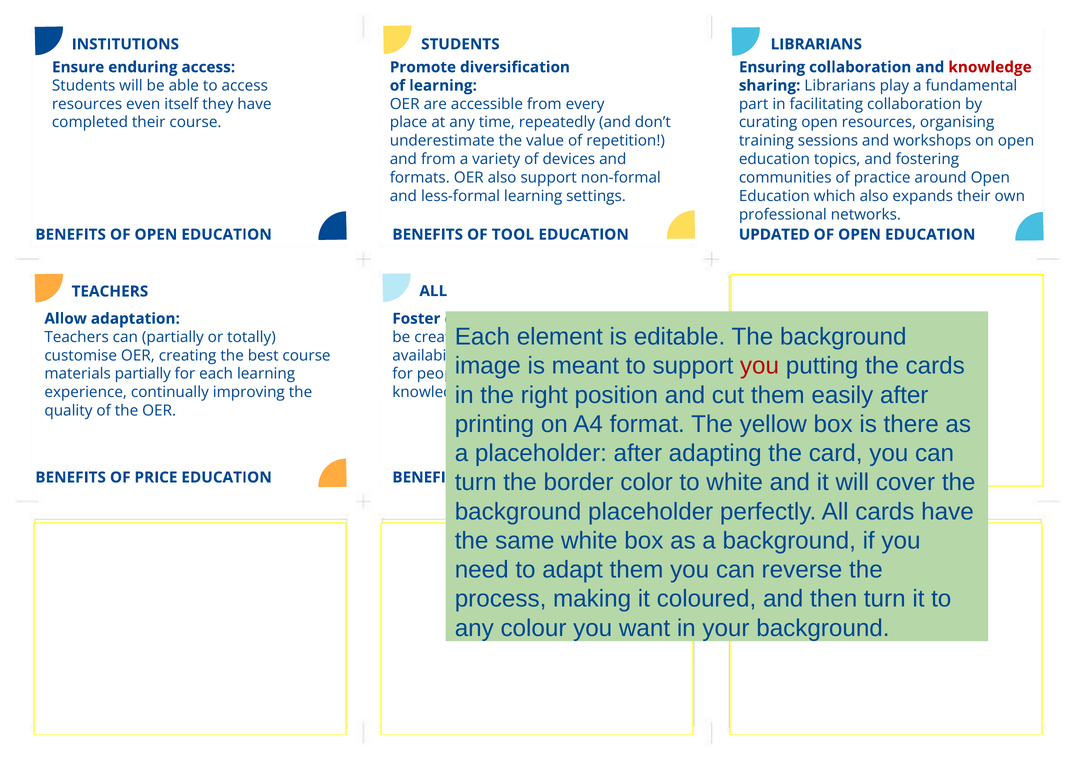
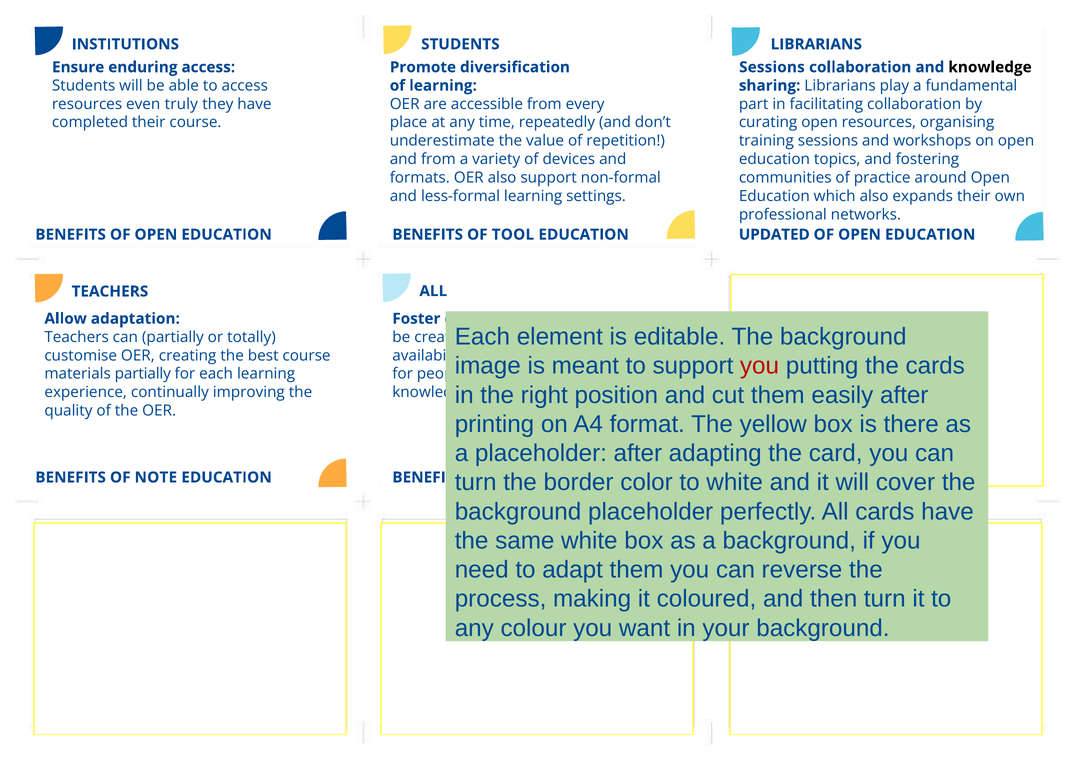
Ensuring: Ensuring -> Sessions (772, 67)
knowledge colour: red -> black (990, 67)
itself: itself -> truly (181, 104)
PRICE: PRICE -> NOTE (156, 477)
